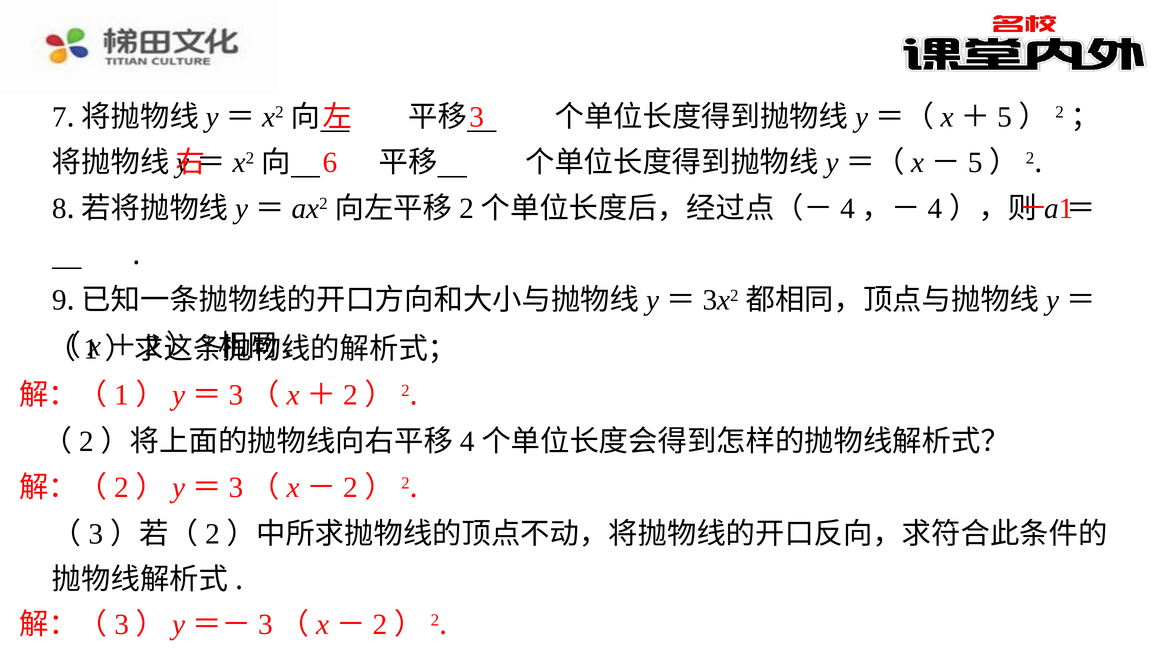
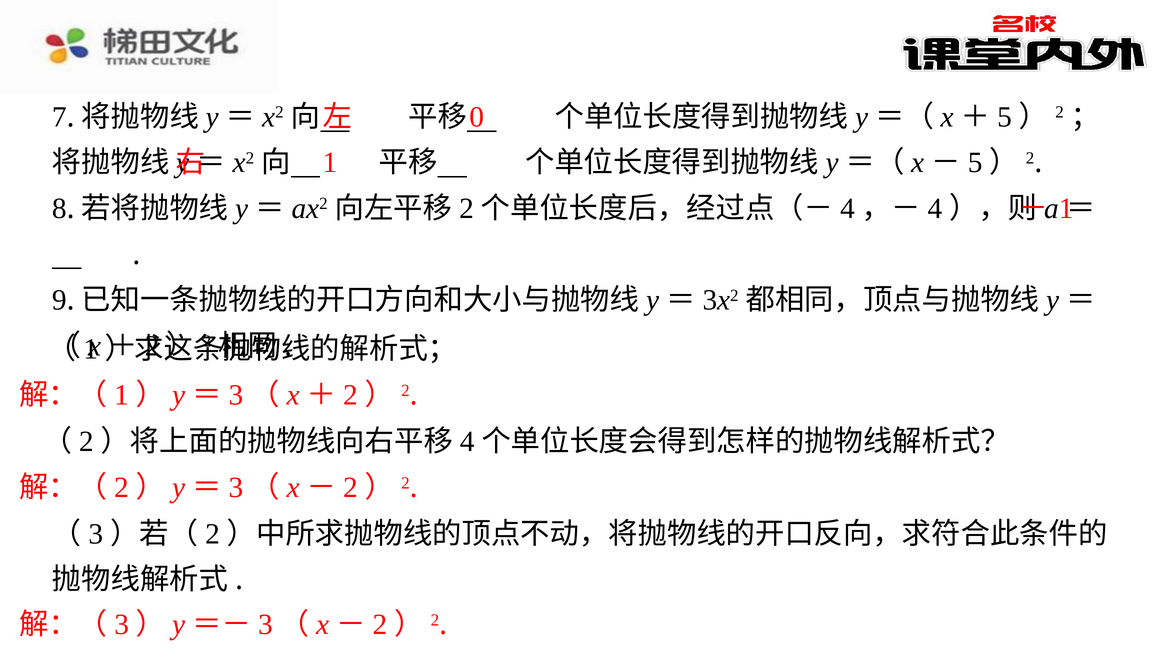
3: 3 -> 0 (477, 117)
6: 6 -> 1 (330, 162)
